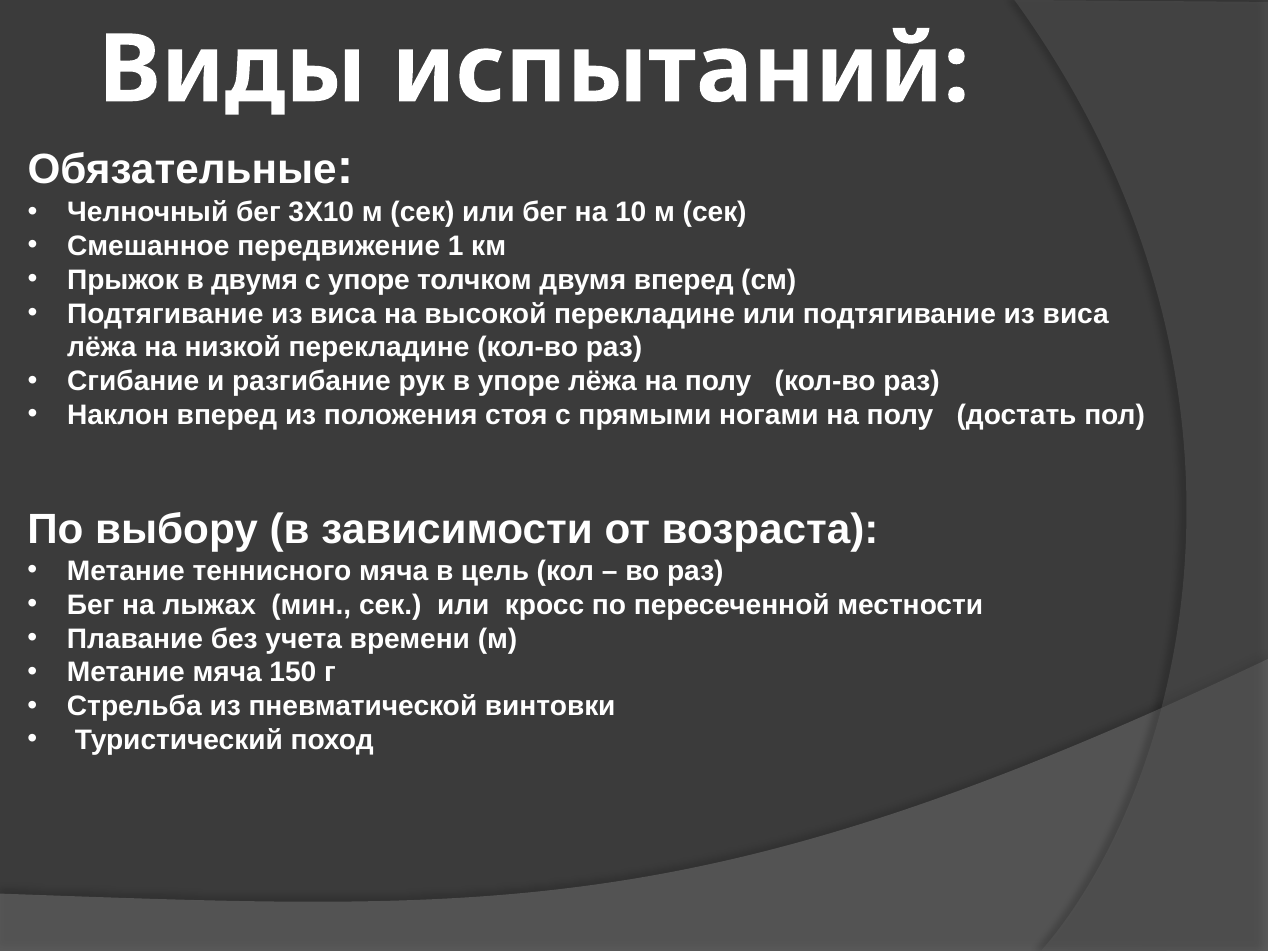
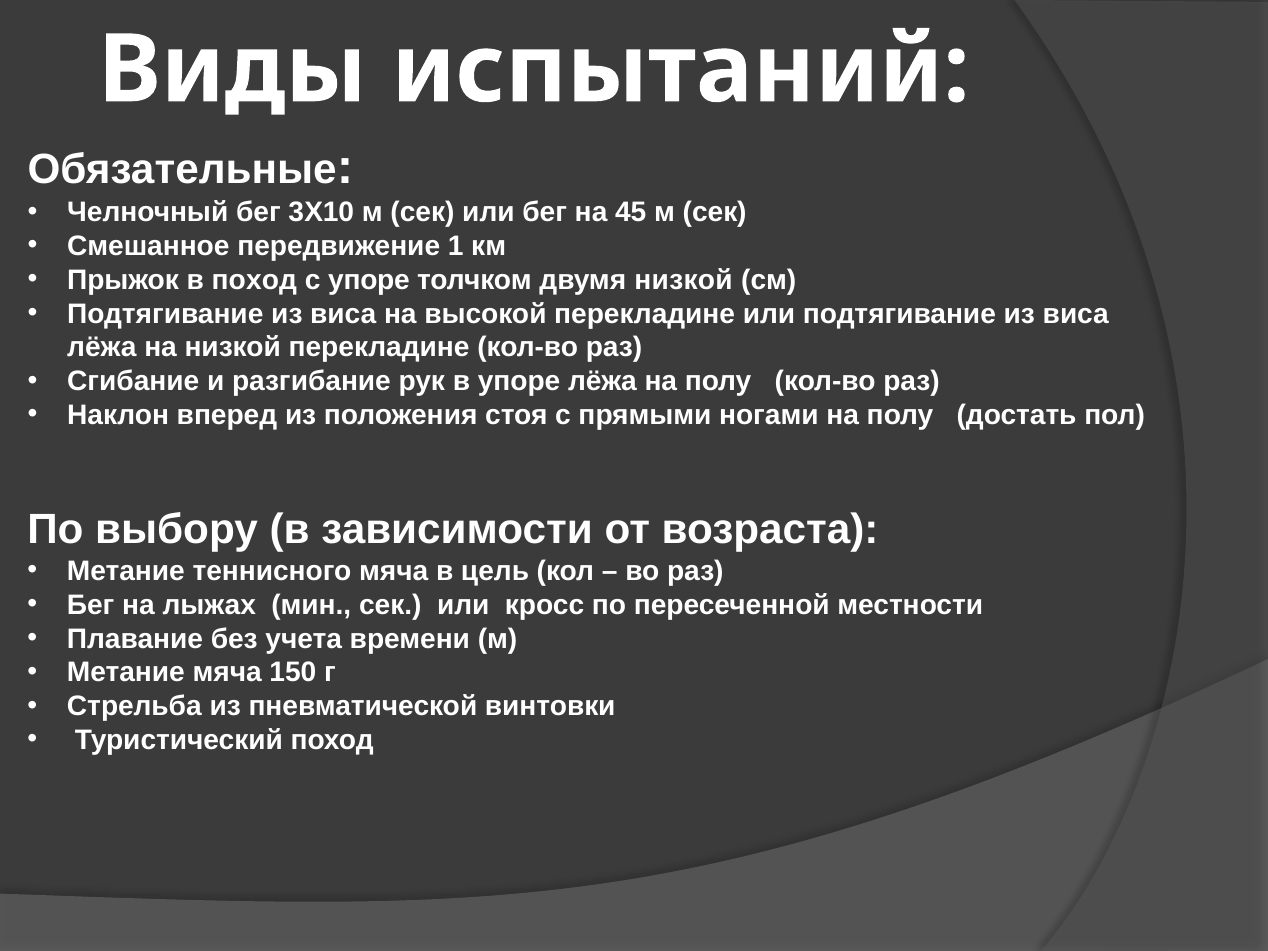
10: 10 -> 45 (631, 212)
в двумя: двумя -> поход (254, 280)
двумя вперед: вперед -> низкой (684, 280)
